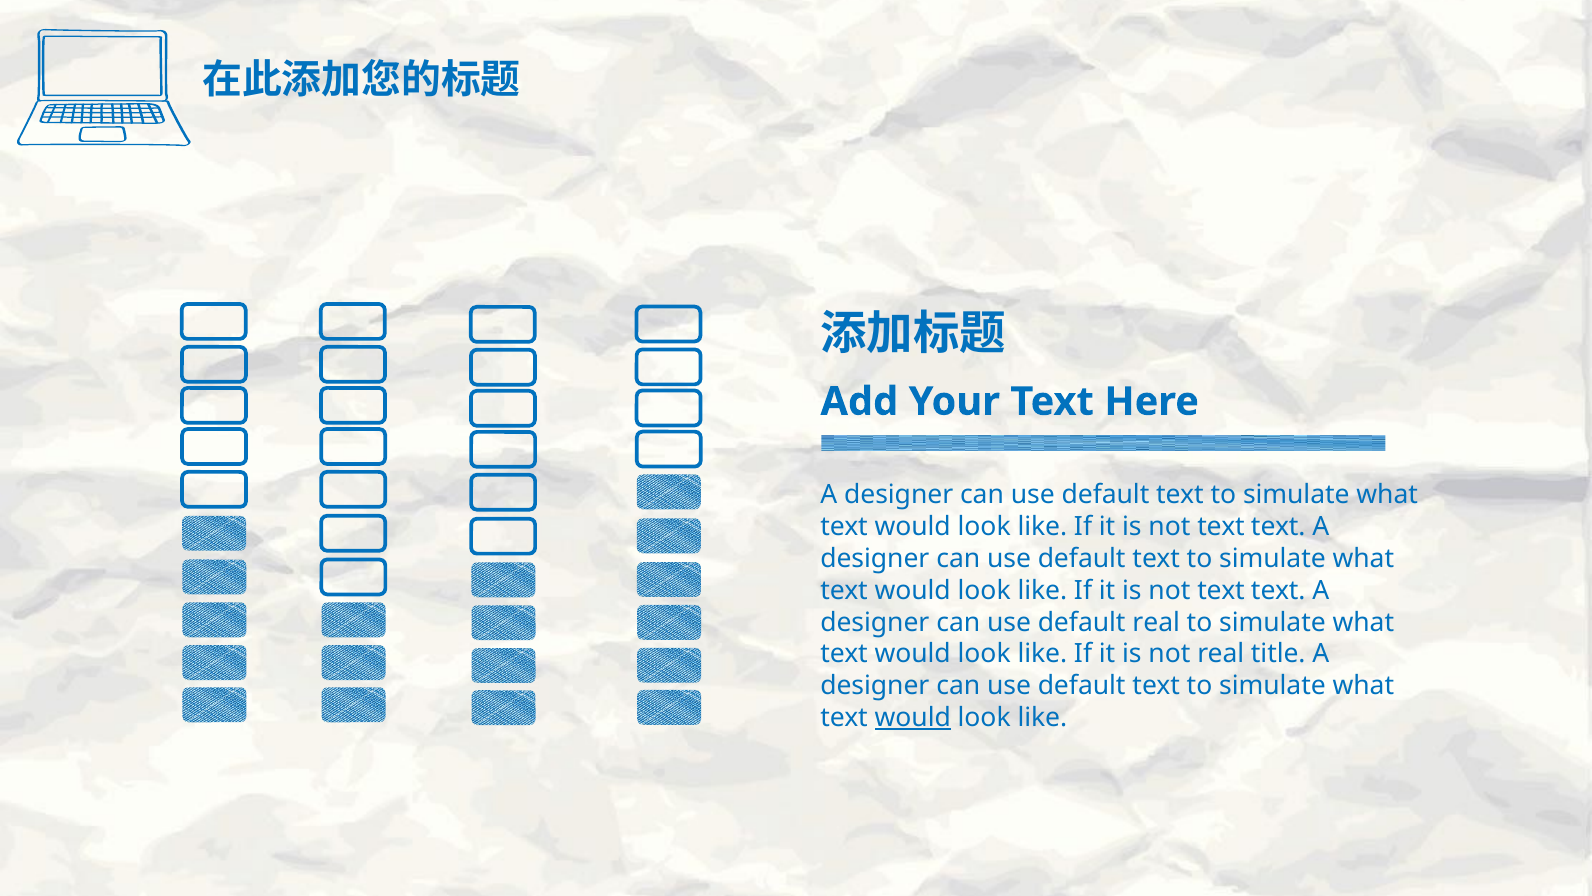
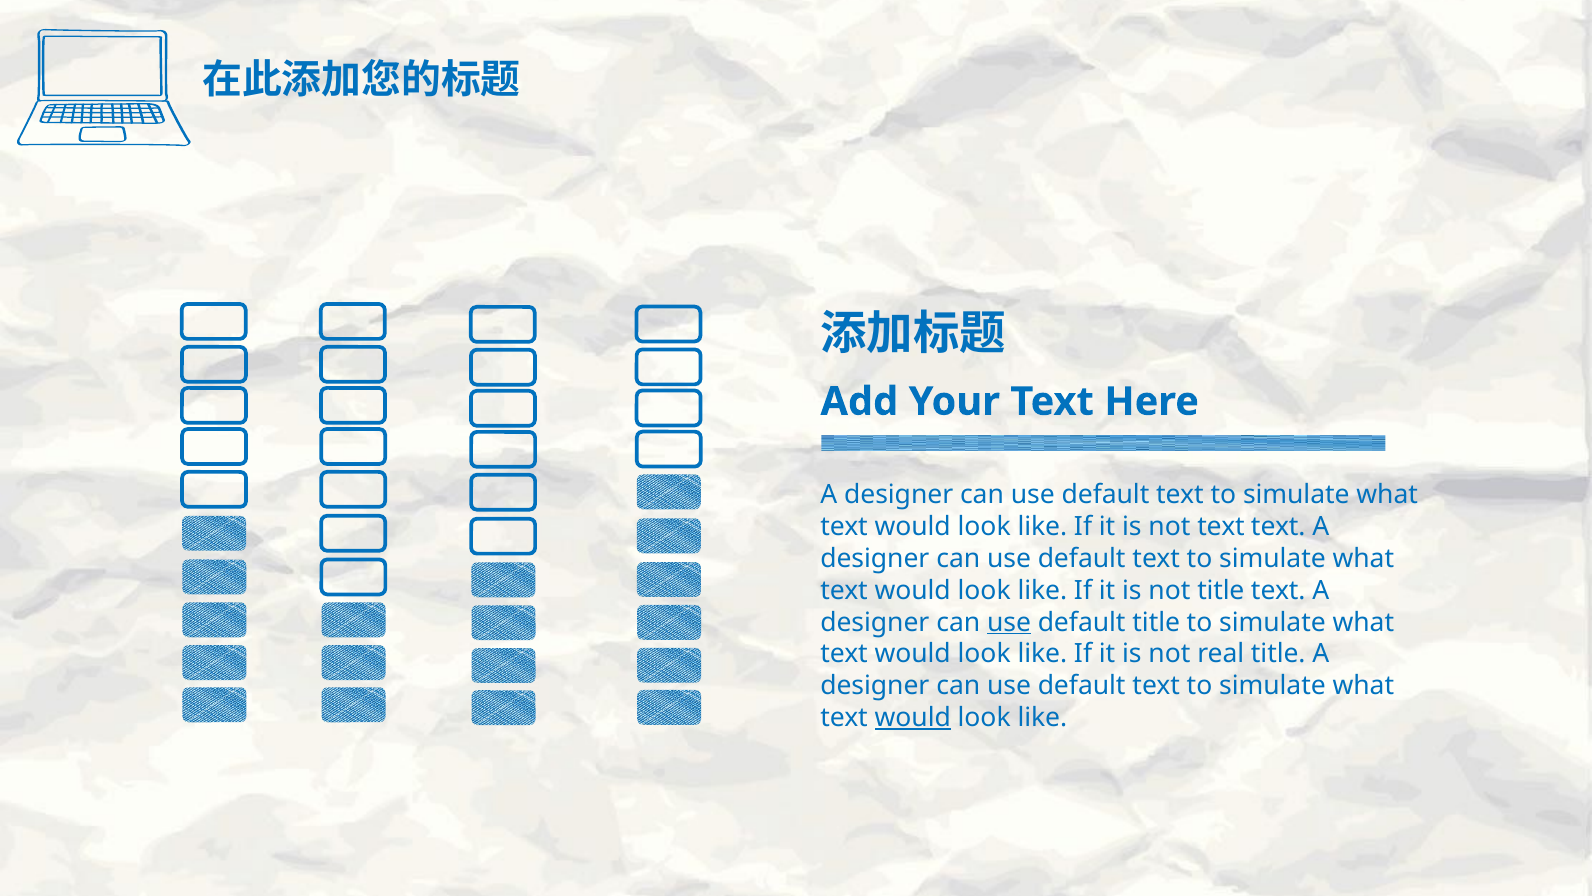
text: text -> title (1221, 590)
use underline: none -> present (1009, 622)
default real: real -> title (1156, 622)
